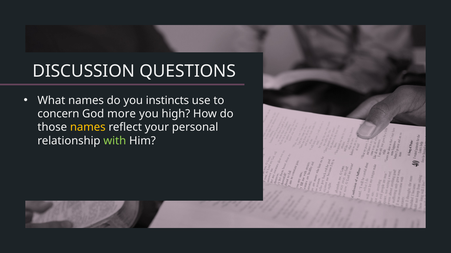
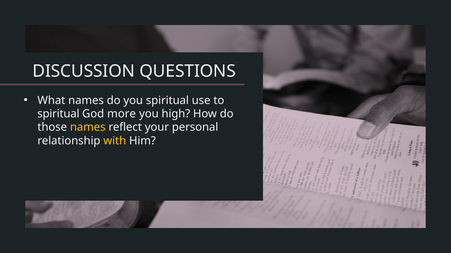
you instincts: instincts -> spiritual (167, 101)
concern: concern -> spiritual (58, 114)
with colour: light green -> yellow (115, 141)
